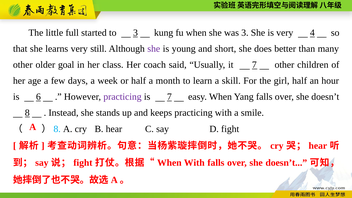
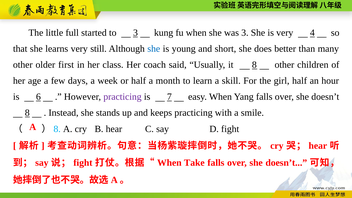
she colour: purple -> blue (154, 49)
goal: goal -> first (66, 65)
it 7: 7 -> 8 (254, 65)
When With: With -> Take (194, 163)
